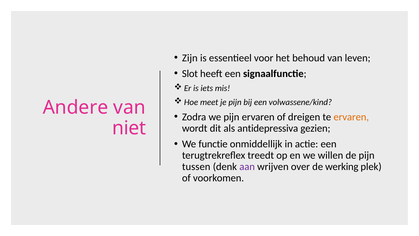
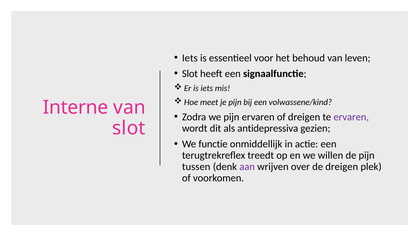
Zijn: Zijn -> Iets (190, 58)
Andere: Andere -> Interne (76, 107)
ervaren colour: orange -> purple (351, 117)
niet: niet -> slot (129, 128)
de werking: werking -> dreigen (342, 166)
